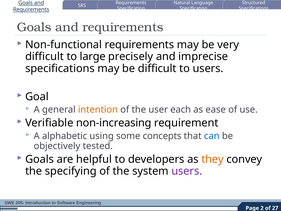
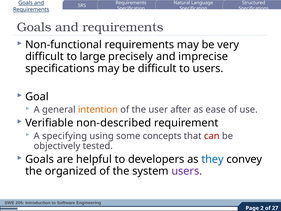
each: each -> after (181, 110)
non-increasing: non-increasing -> non-described (114, 123)
alphabetic: alphabetic -> specifying (65, 136)
can colour: blue -> red (212, 136)
they colour: orange -> blue (213, 159)
specifying: specifying -> organized (71, 171)
